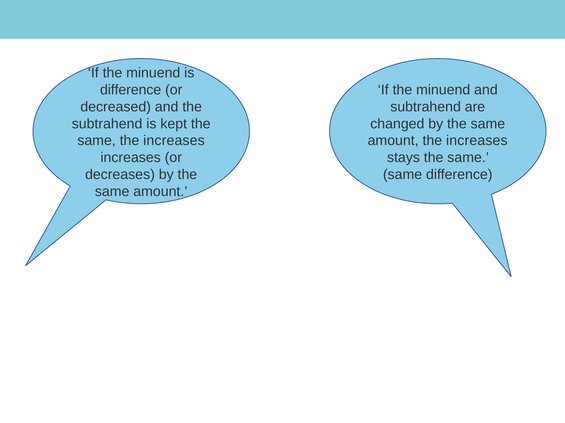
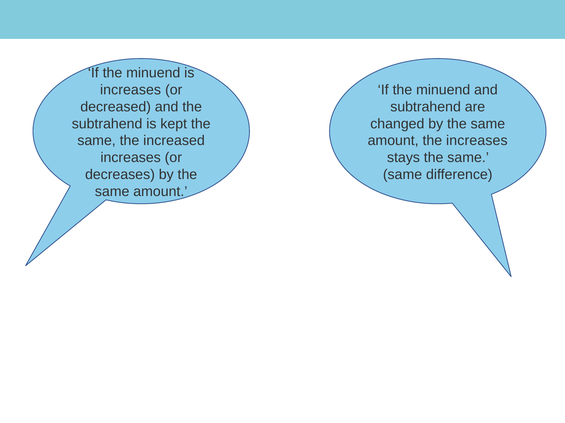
difference: difference -> increases (131, 90)
same the increases: increases -> increased (174, 141)
